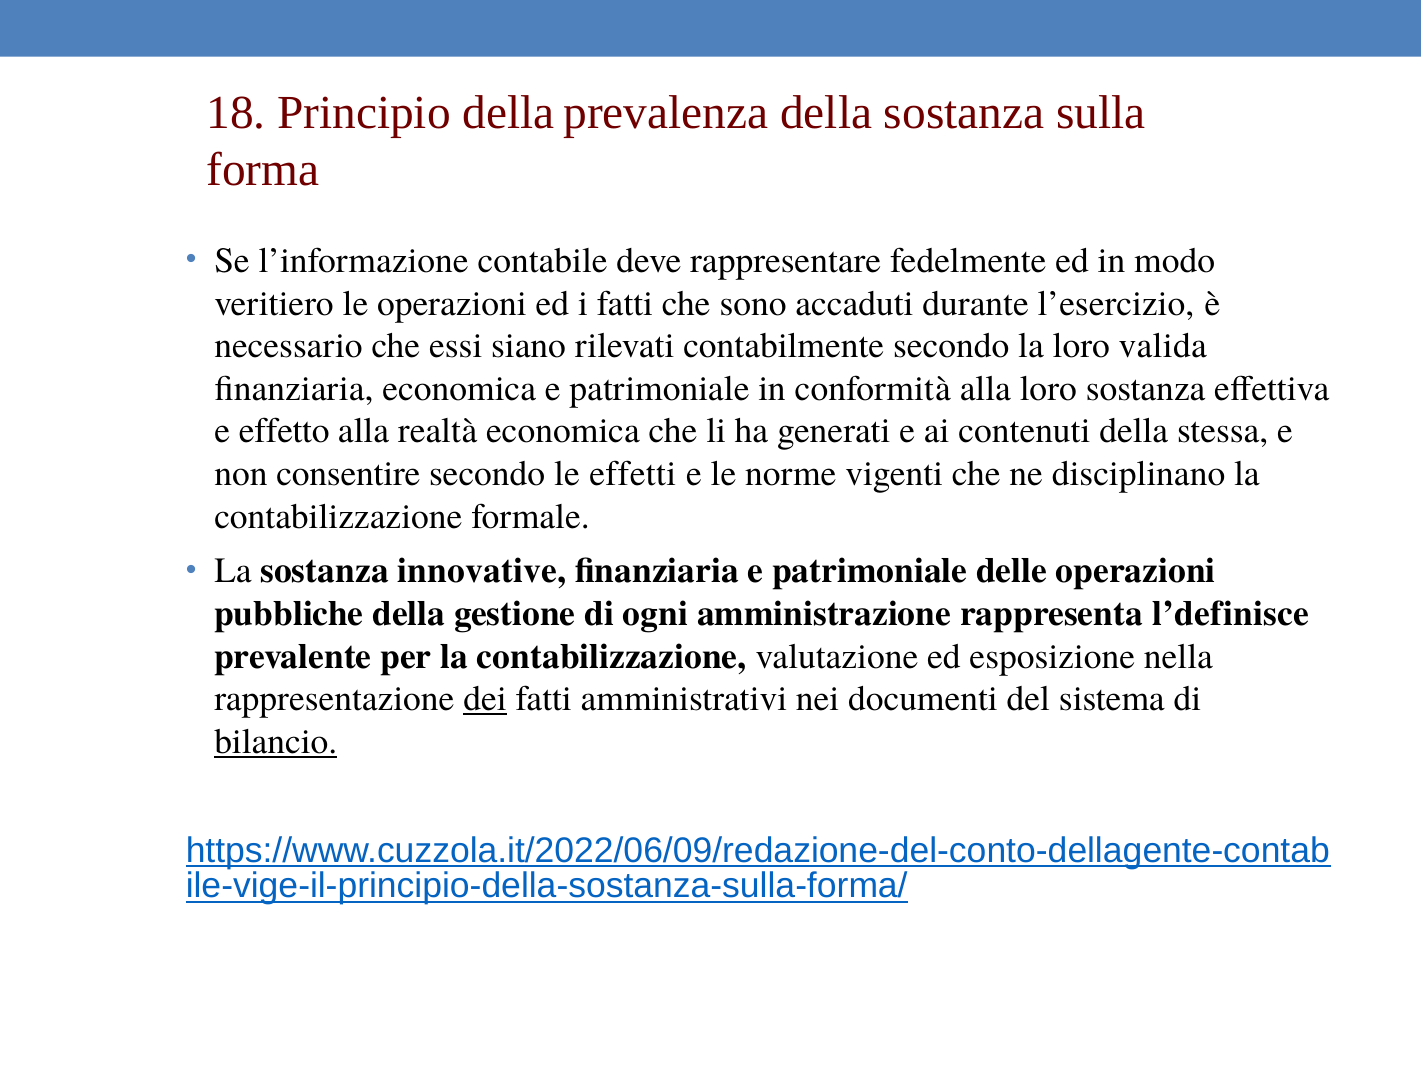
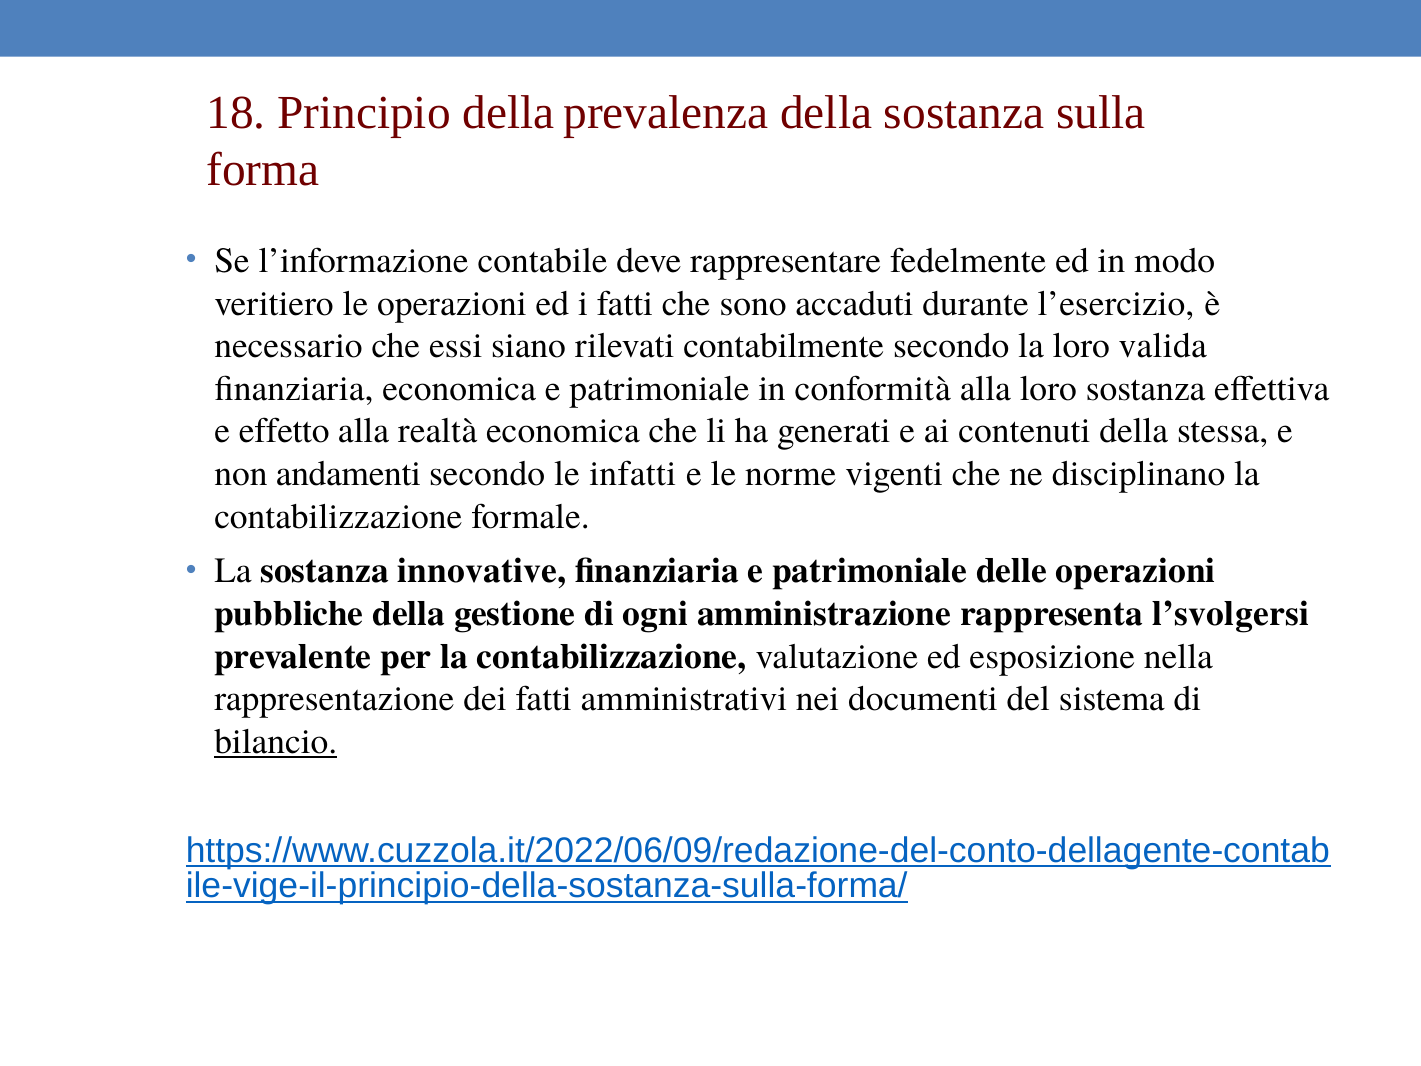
consentire: consentire -> andamenti (348, 474)
effetti: effetti -> infatti (633, 474)
l’definisce: l’definisce -> l’svolgersi (1231, 614)
dei underline: present -> none (485, 699)
